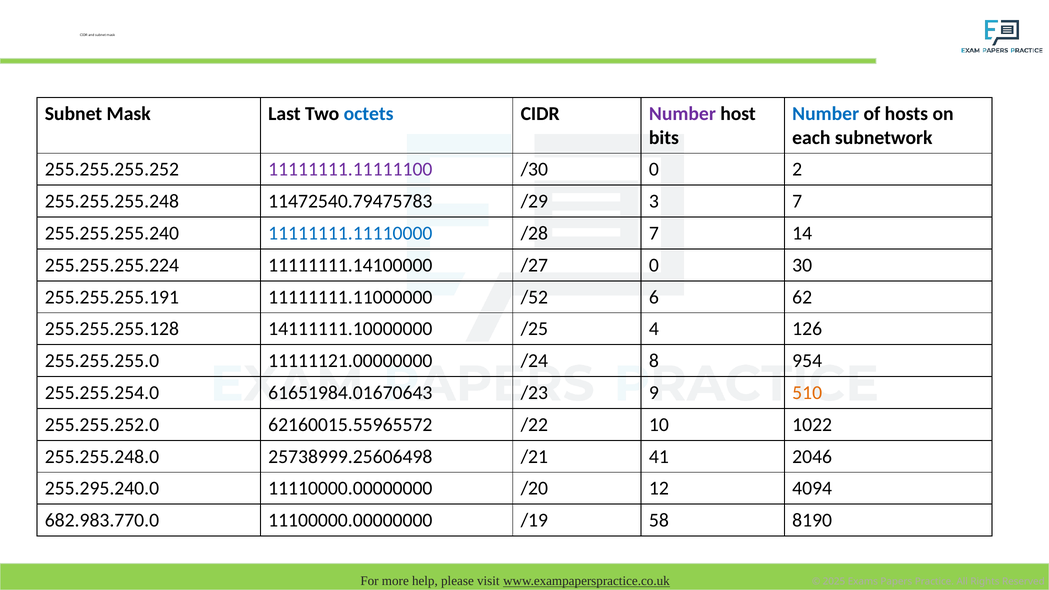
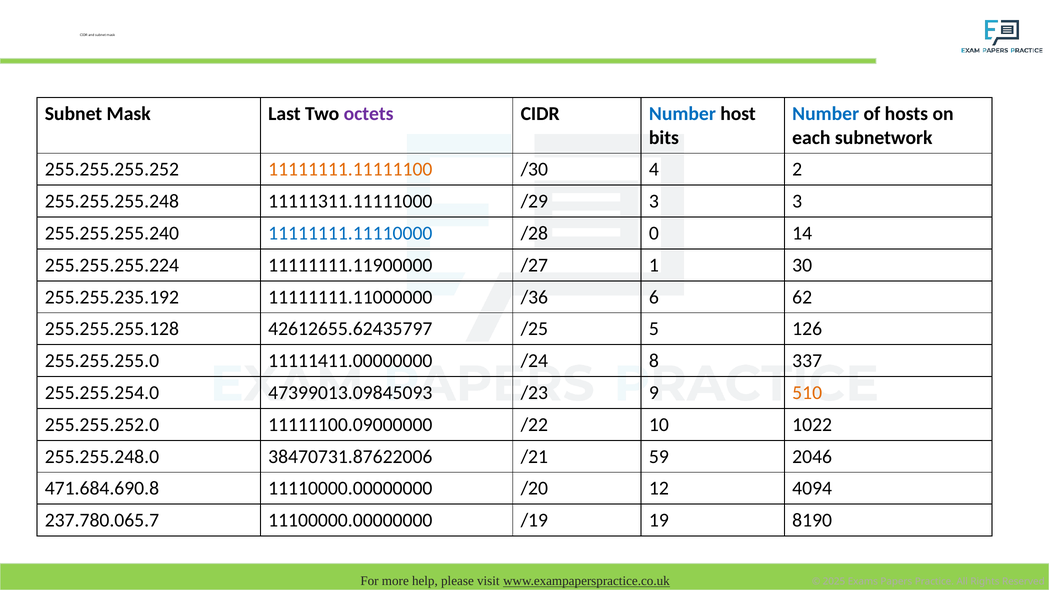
octets colour: blue -> purple (369, 114)
Number colour: purple -> blue (682, 114)
11111111.11111100 colour: purple -> orange (350, 169)
/30 0: 0 -> 4 (654, 169)
11472540.79475783: 11472540.79475783 -> 11111311.11111000 (350, 201)
3 7: 7 -> 3 (797, 201)
/28 7: 7 -> 0 (654, 233)
11111111.14100000: 11111111.14100000 -> 11111111.11900000 (350, 265)
/27 0: 0 -> 1 (654, 265)
255.255.255.191: 255.255.255.191 -> 255.255.235.192 (112, 297)
/52: /52 -> /36 (534, 297)
14111111.10000000: 14111111.10000000 -> 42612655.62435797 (350, 329)
4: 4 -> 5 (654, 329)
11111121.00000000: 11111121.00000000 -> 11111411.00000000 (350, 361)
954: 954 -> 337 (807, 361)
61651984.01670643: 61651984.01670643 -> 47399013.09845093 (350, 393)
62160015.55965572: 62160015.55965572 -> 11111100.09000000 (350, 425)
25738999.25606498: 25738999.25606498 -> 38470731.87622006 (350, 457)
41: 41 -> 59 (659, 457)
255.295.240.0: 255.295.240.0 -> 471.684.690.8 (102, 489)
682.983.770.0: 682.983.770.0 -> 237.780.065.7 (102, 520)
58: 58 -> 19 (659, 520)
